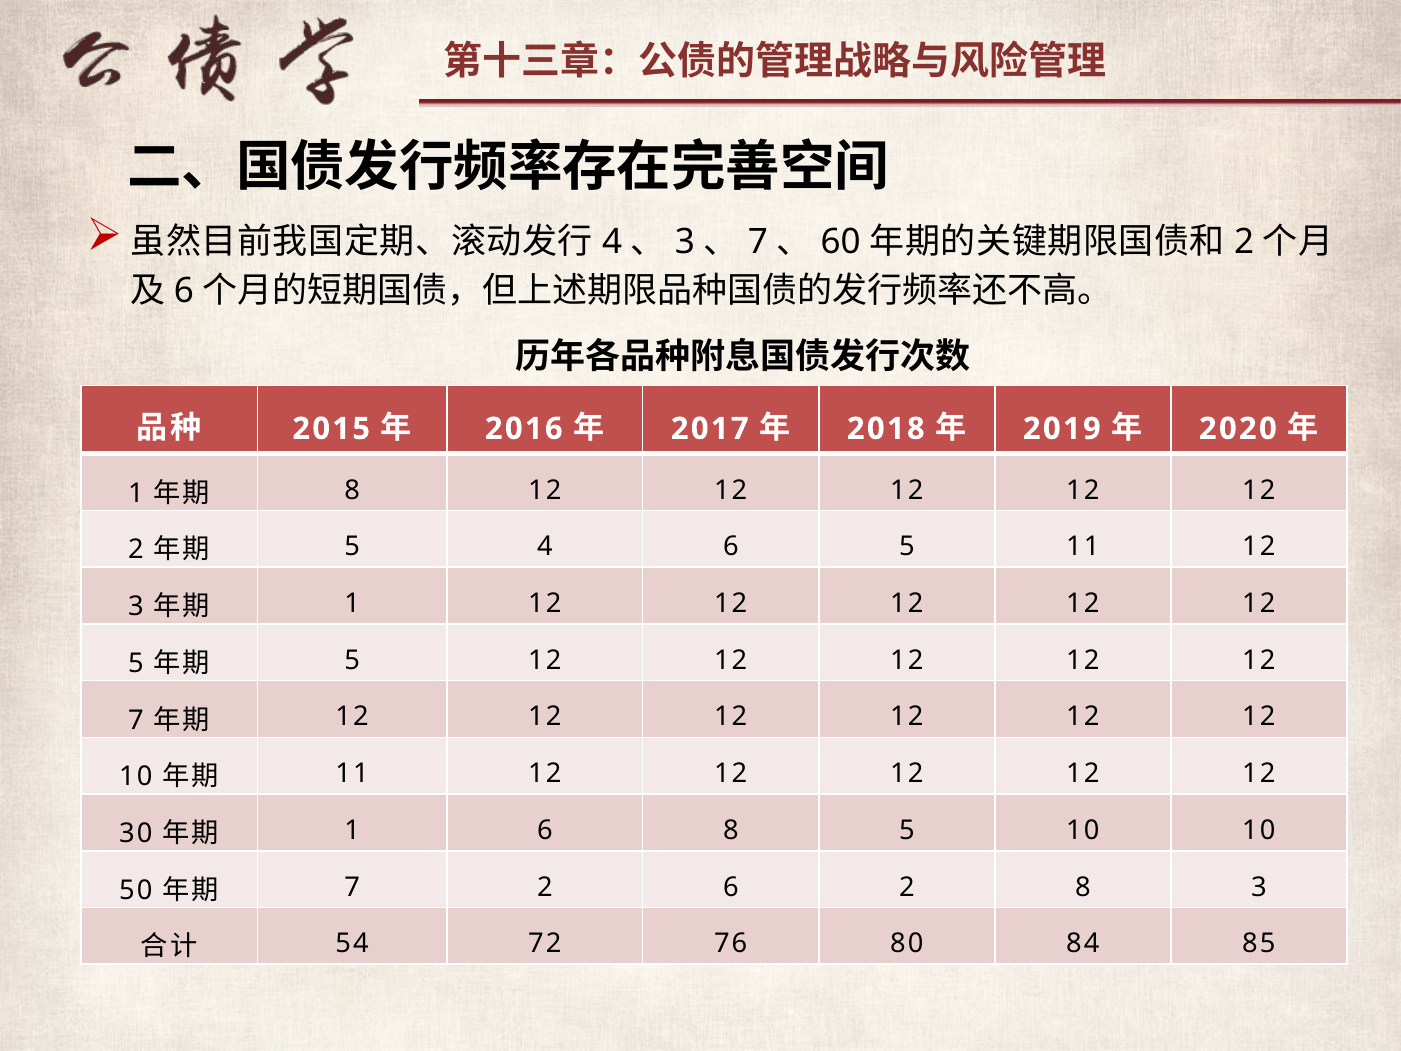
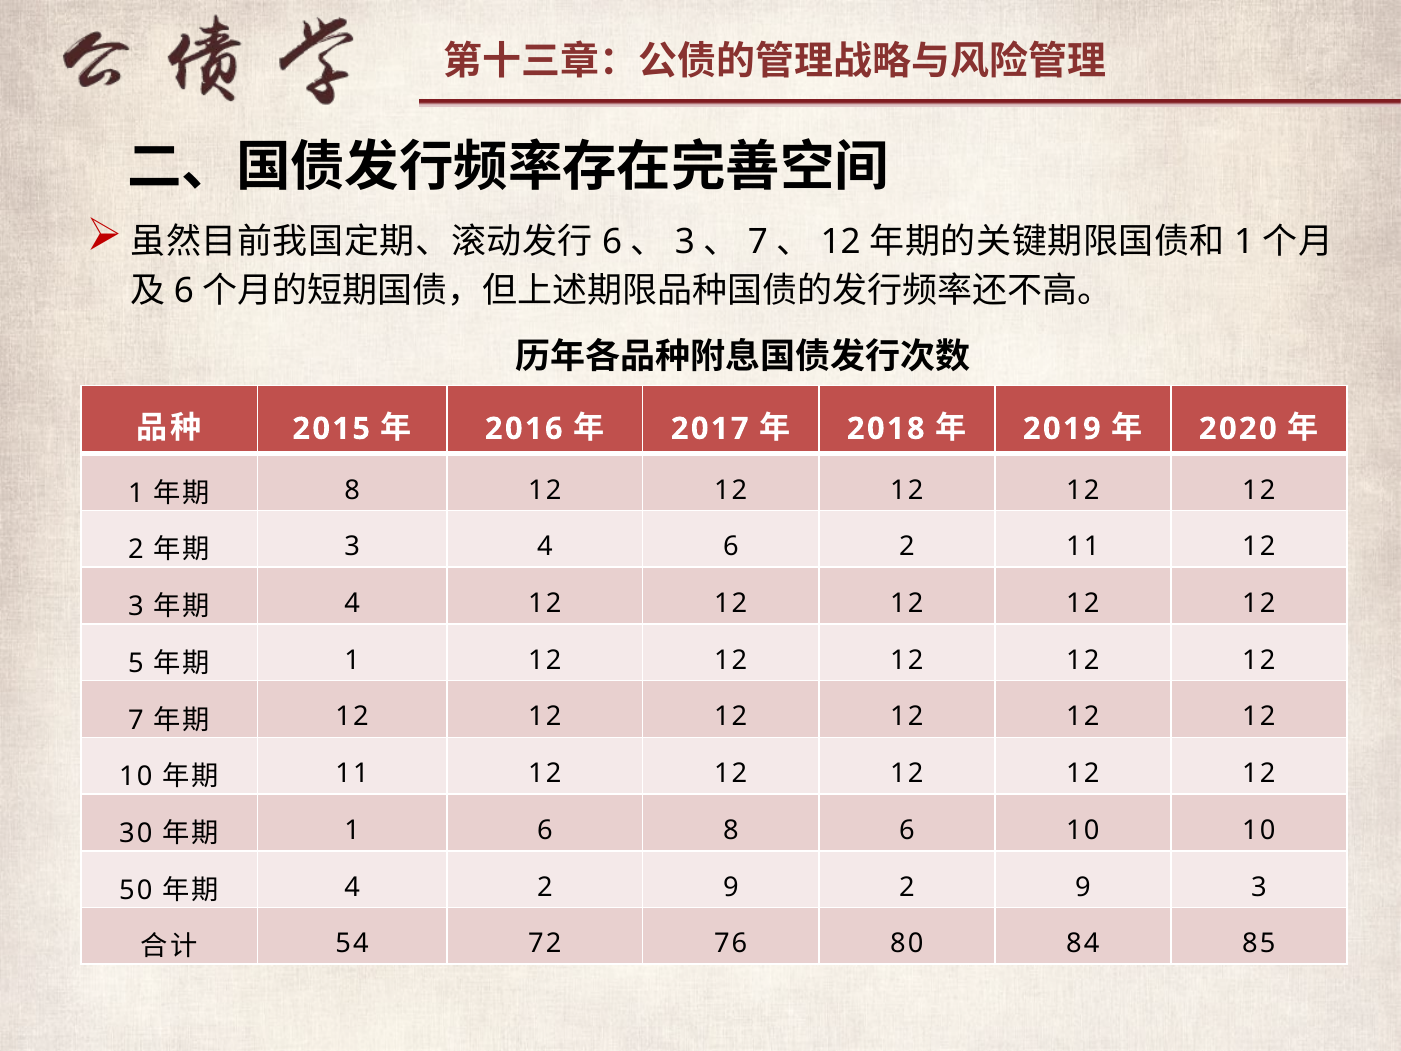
4: 4 -> 6 (612, 242)
60: 60 -> 12 (841, 242)
2: 2 -> 1 (1244, 242)
5: 5 -> 3 (352, 547)
6 5: 5 -> 2 (907, 547)
1: 1 -> 4 (352, 603)
5: 5 -> 1 (352, 660)
8 5: 5 -> 6 (907, 830)
7: 7 -> 4 (352, 887)
6: 6 -> 9 (731, 887)
8: 8 -> 9 (1083, 887)
